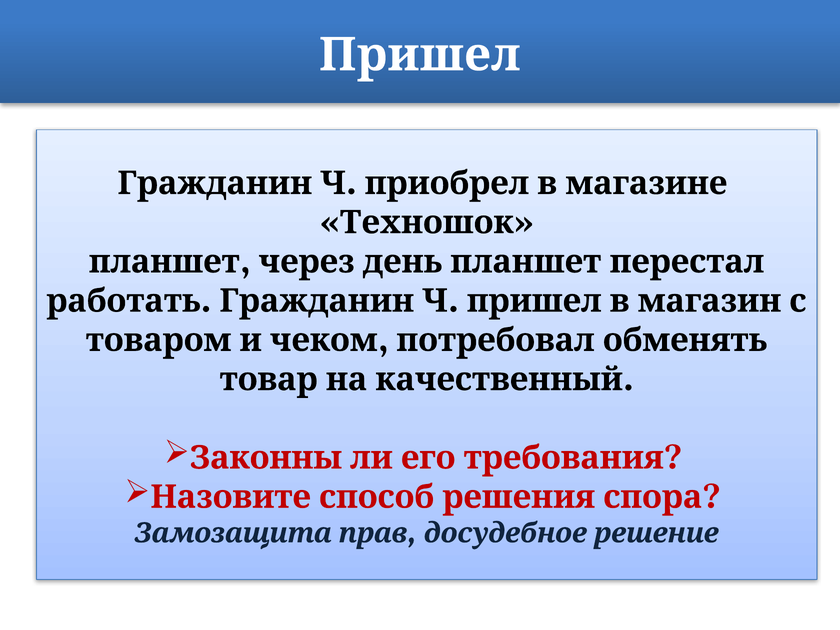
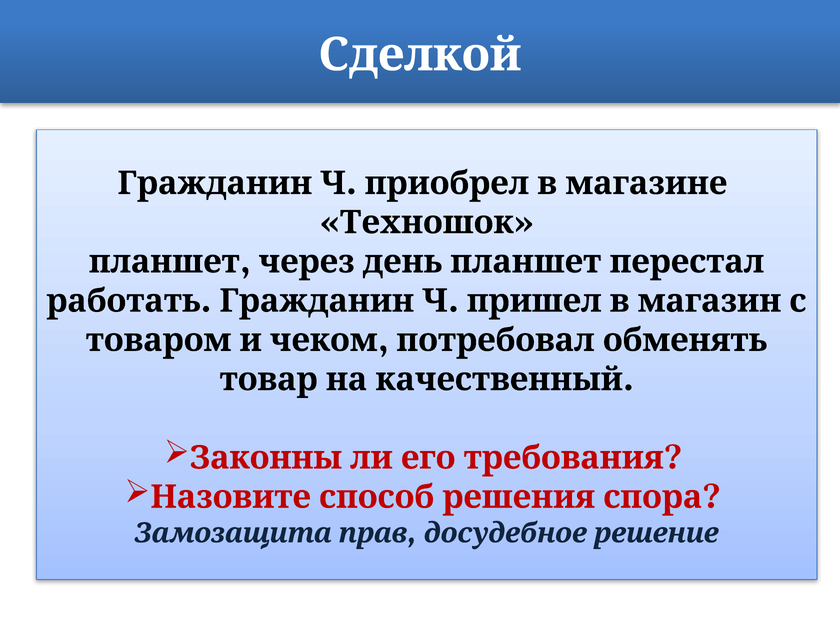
Пришел: Пришел -> Сделкой (420, 55)
